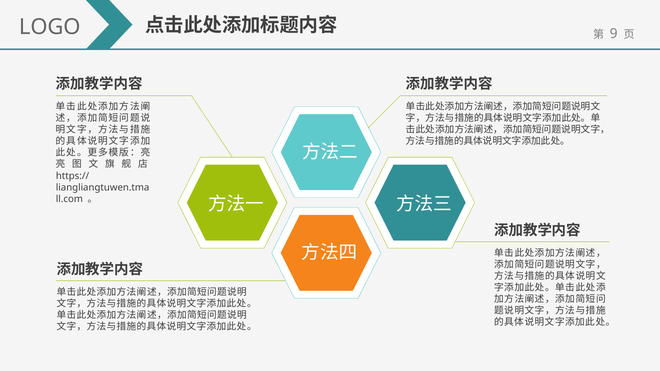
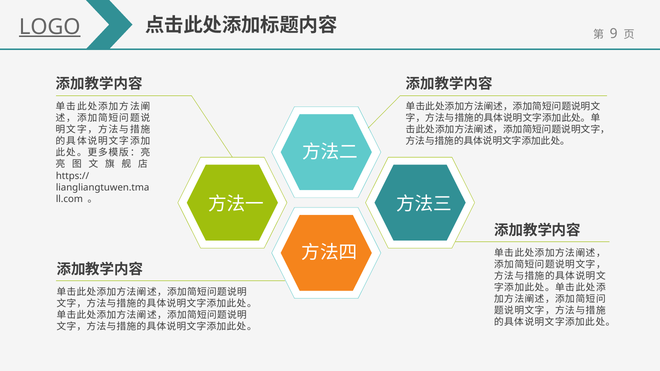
LOGO underline: none -> present (50, 27)
